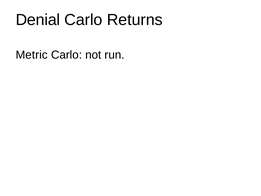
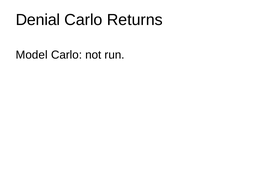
Metric: Metric -> Model (32, 55)
